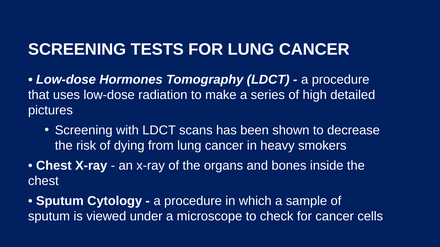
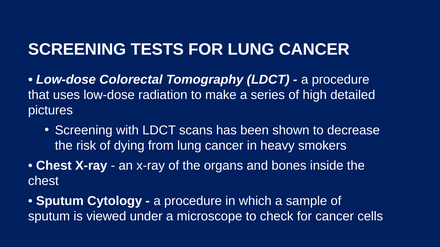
Hormones: Hormones -> Colorectal (131, 80)
